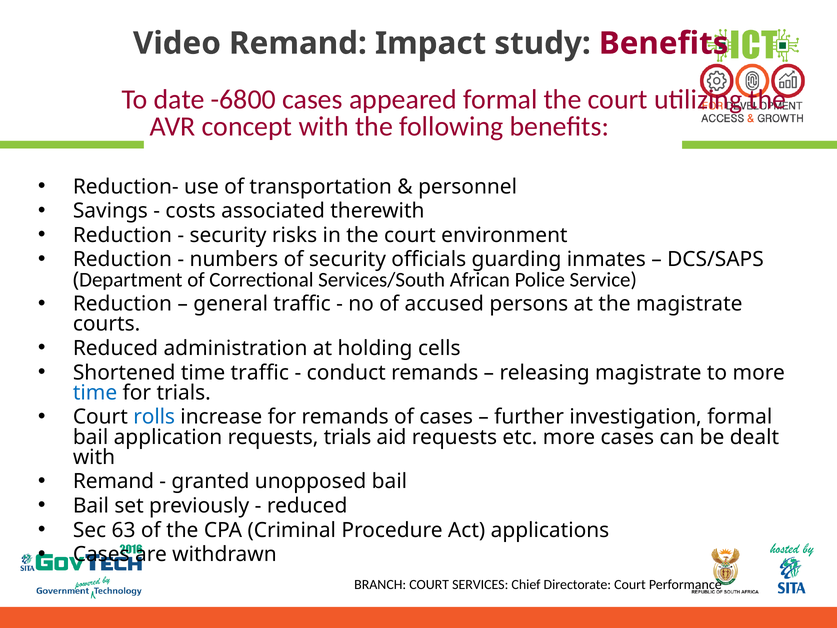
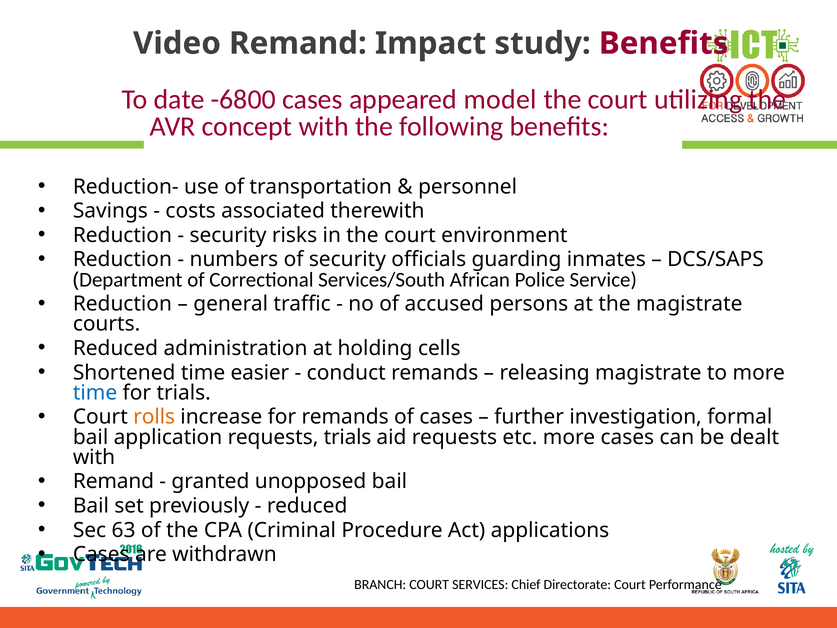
appeared formal: formal -> model (500, 100)
time traffic: traffic -> easier (260, 372)
rolls colour: blue -> orange (154, 417)
